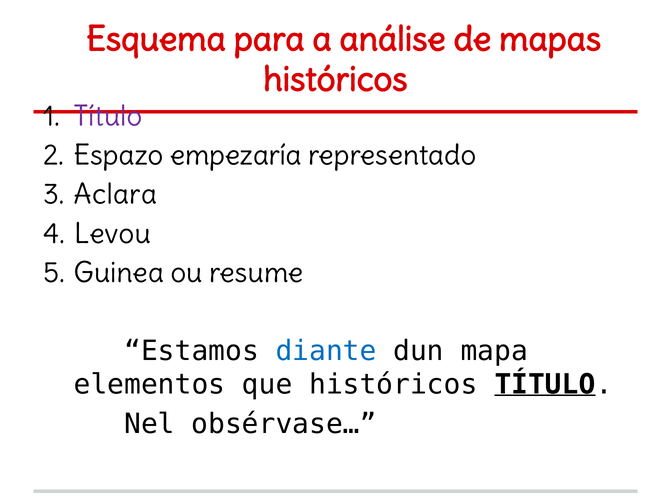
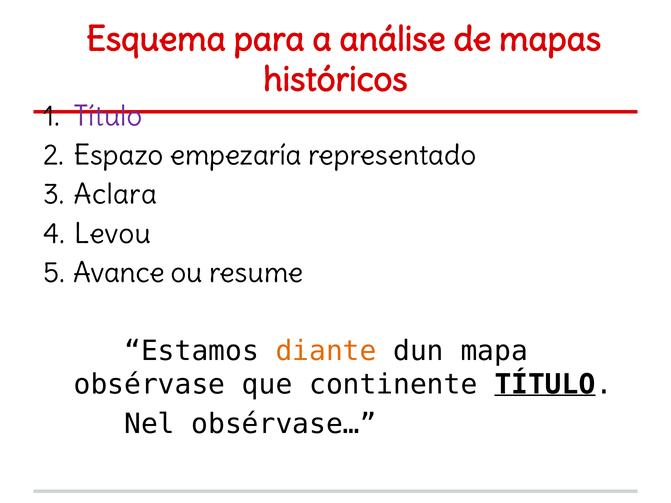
Guinea: Guinea -> Avance (119, 273)
diante colour: blue -> orange (326, 351)
elementos: elementos -> obsérvase (149, 385)
que históricos: históricos -> continente (393, 385)
